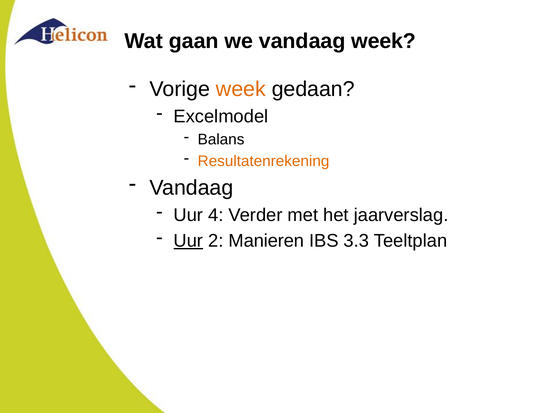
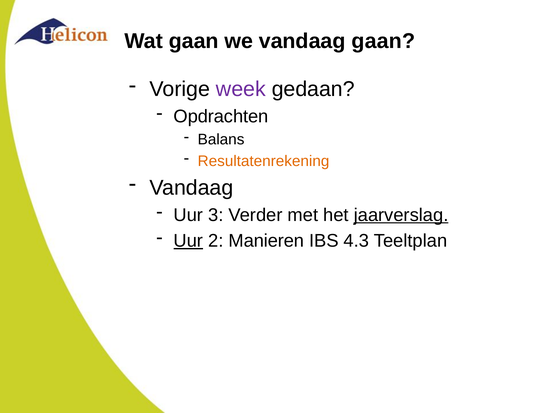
vandaag week: week -> gaan (383, 41)
week colour: orange -> purple (241, 89)
Excelmodel: Excelmodel -> Opdrachten (221, 116)
4: 4 -> 3 (216, 215)
jaarverslag underline: none -> present (401, 215)
3.3: 3.3 -> 4.3 (356, 240)
